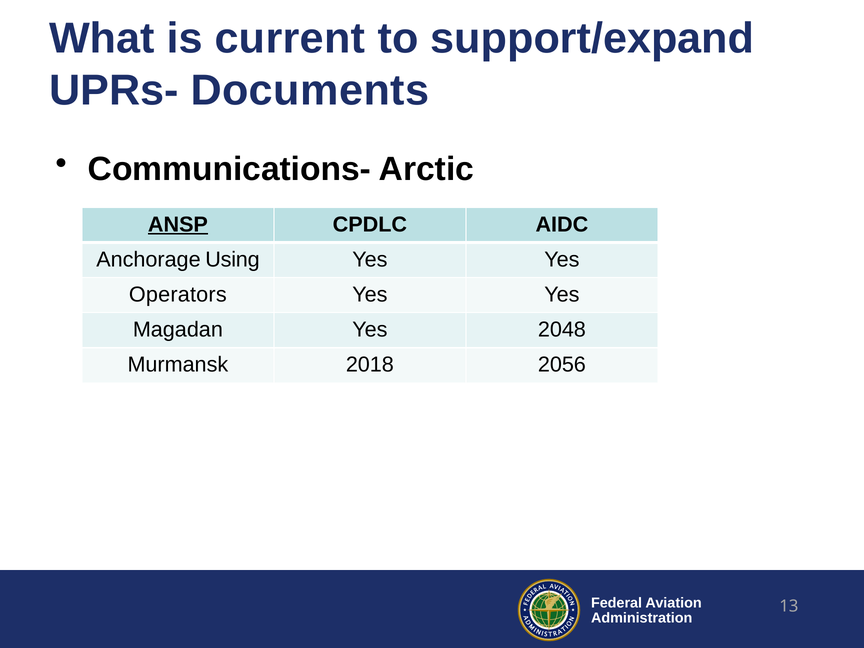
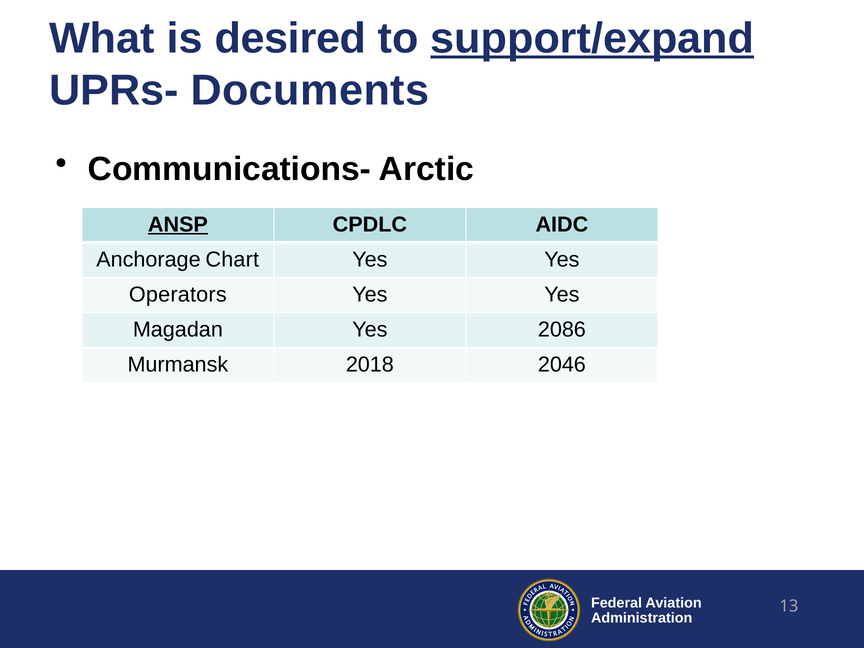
current: current -> desired (290, 38)
support/expand underline: none -> present (592, 38)
Using: Using -> Chart (232, 259)
2048: 2048 -> 2086 (562, 329)
2056: 2056 -> 2046 (562, 365)
